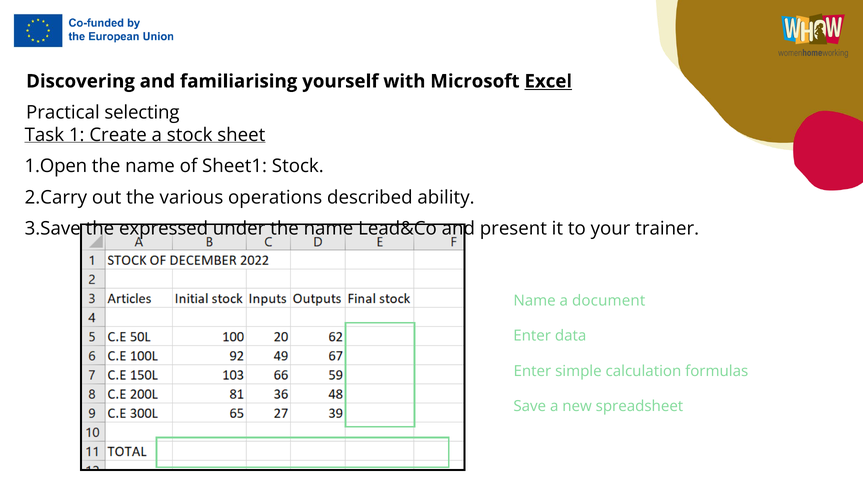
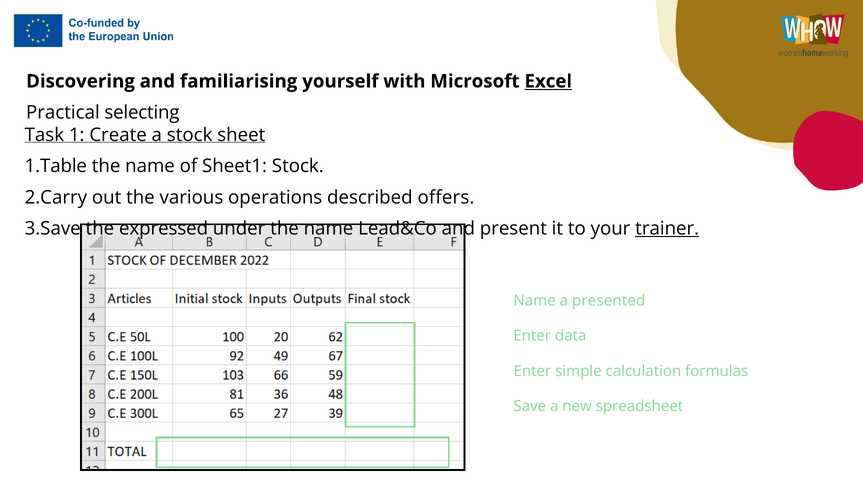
1.Open: 1.Open -> 1.Table (56, 166)
ability: ability -> offers (446, 197)
trainer underline: none -> present (667, 228)
document: document -> presented (609, 300)
